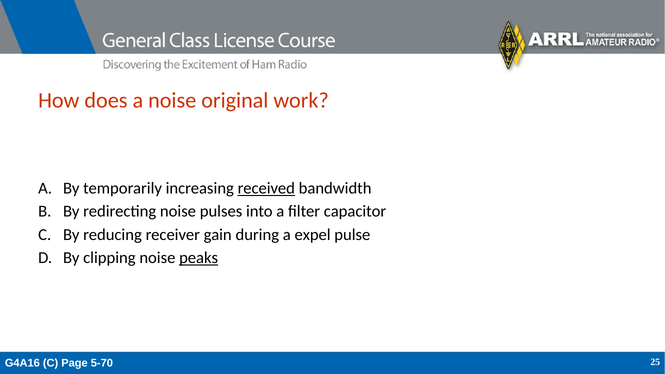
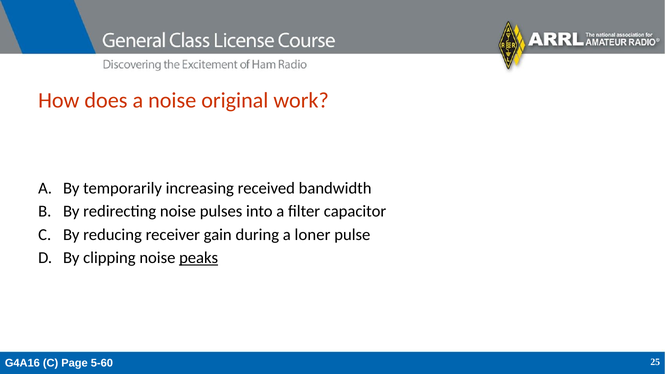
received underline: present -> none (266, 188)
expel: expel -> loner (313, 235)
5-70: 5-70 -> 5-60 (102, 363)
